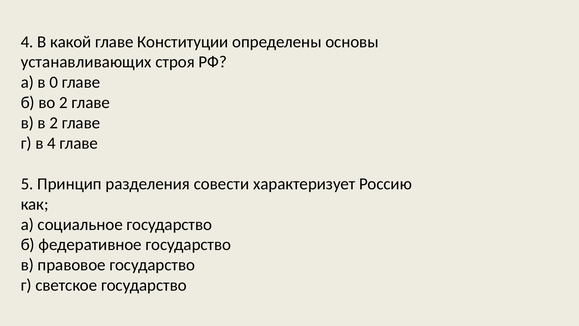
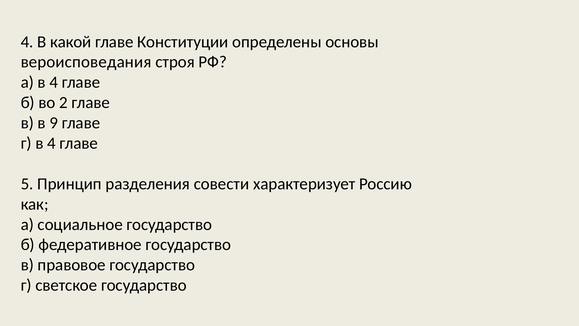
устанавливающих: устанавливающих -> вероисповедания (86, 62)
а в 0: 0 -> 4 (54, 82)
в 2: 2 -> 9 (54, 123)
